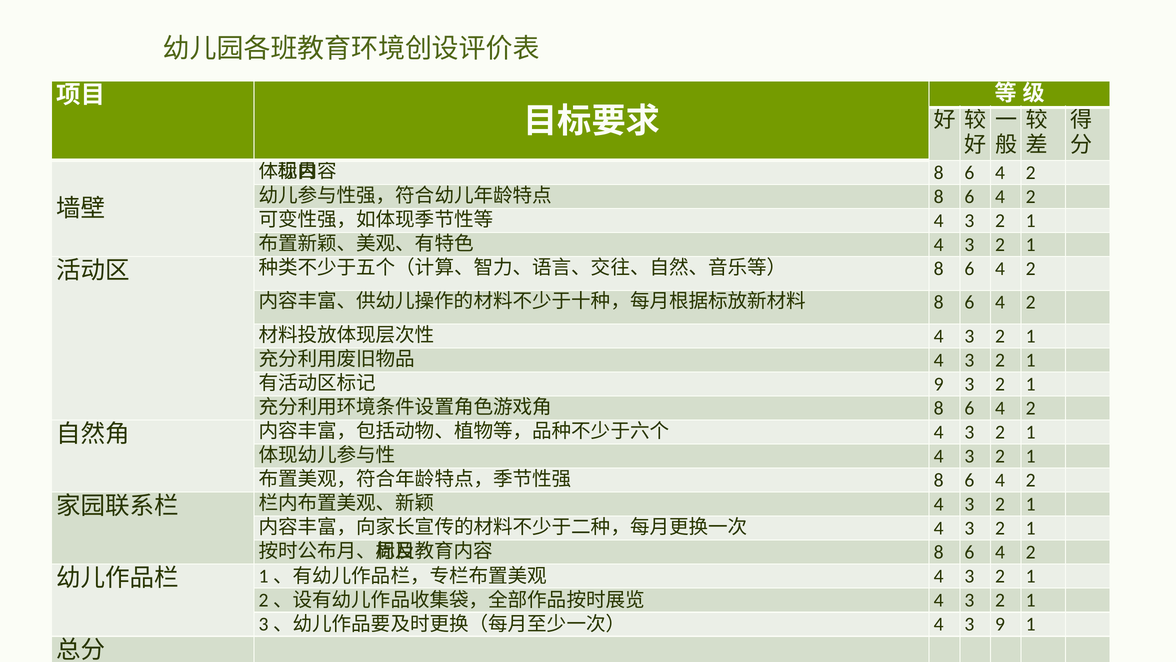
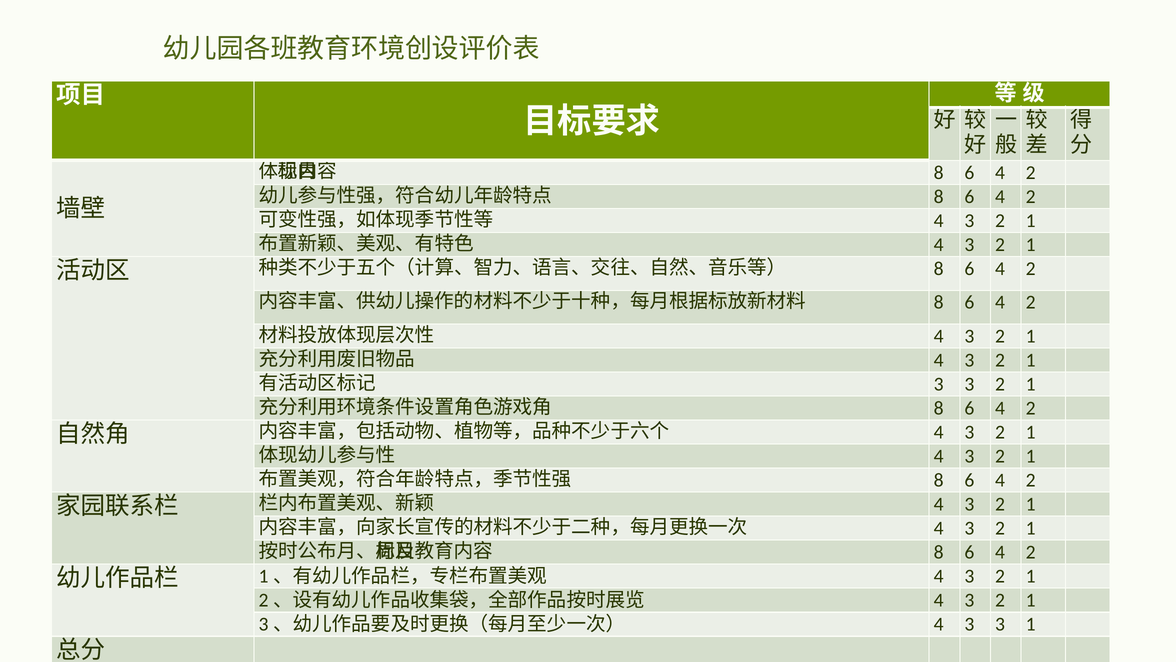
9: 9 -> 3 (939, 384)
4 3 9: 9 -> 3 (1000, 624)
